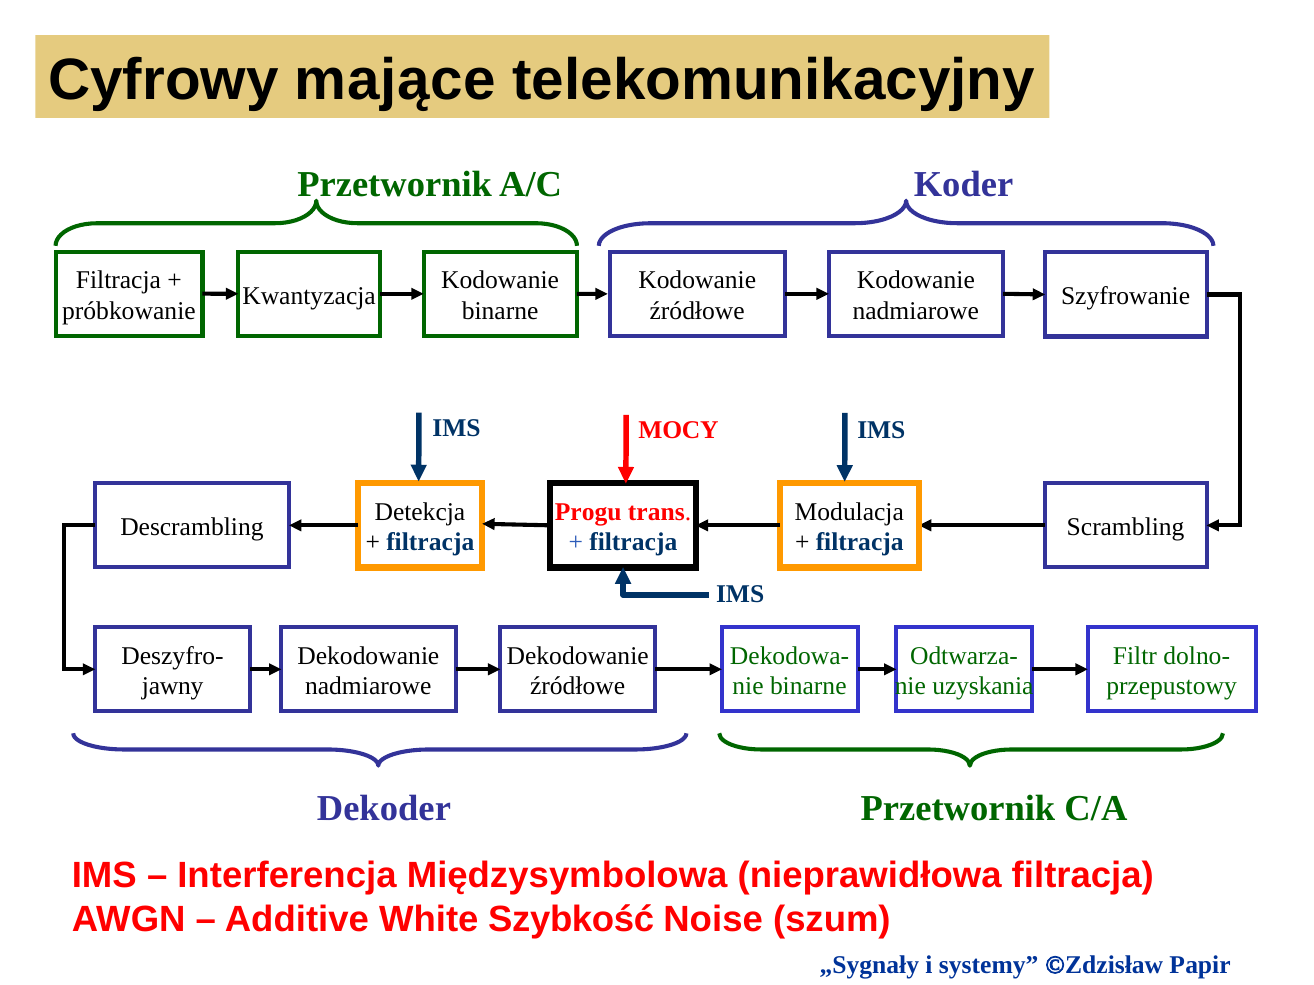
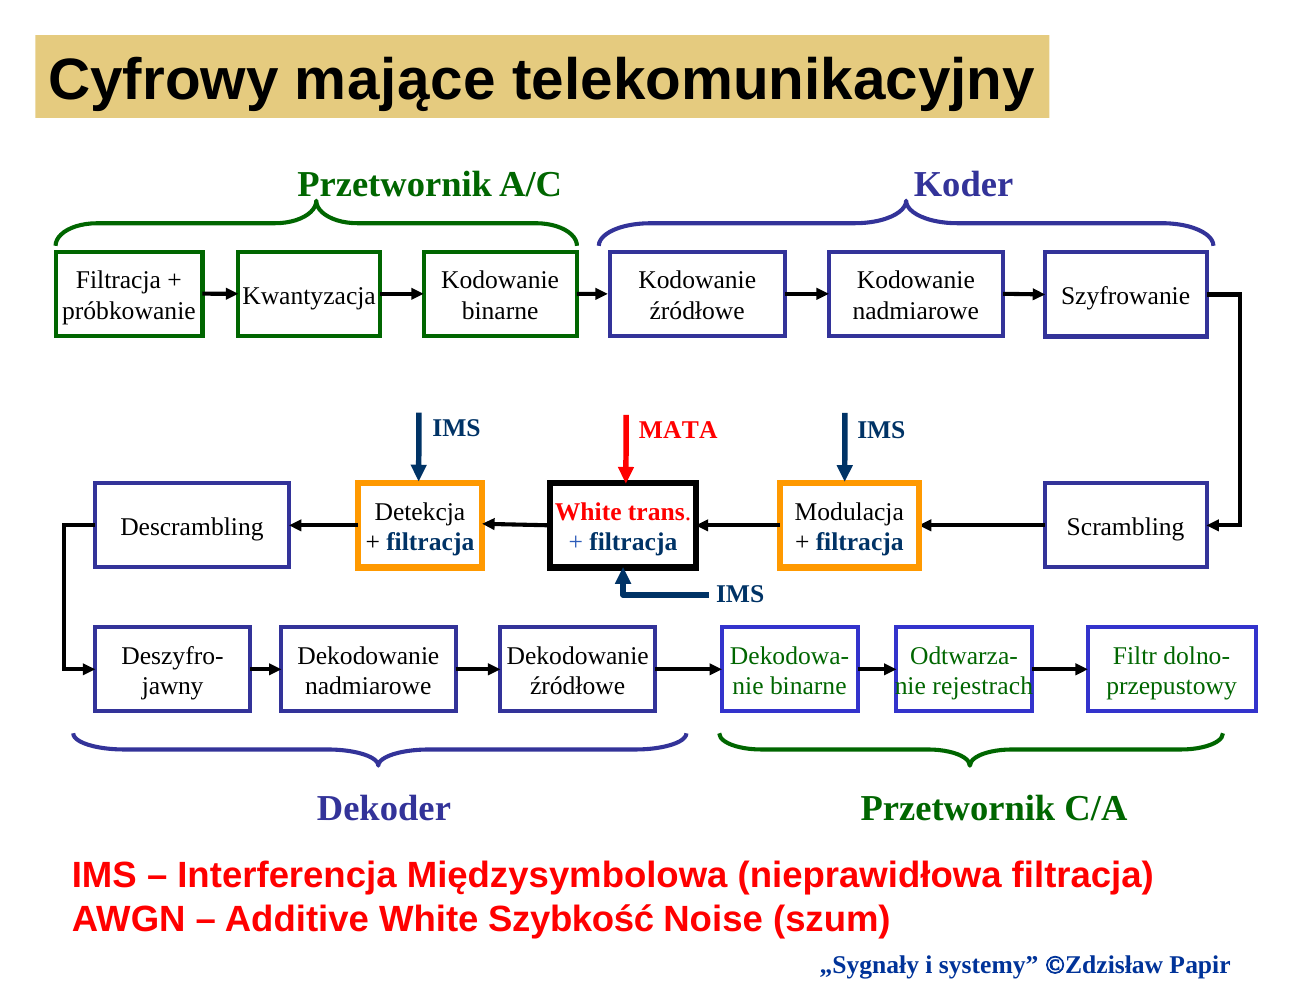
MOCY: MOCY -> MATA (678, 431)
Progu: Progu -> White (588, 512)
uzyskania: uzyskania -> rejestrach (983, 687)
